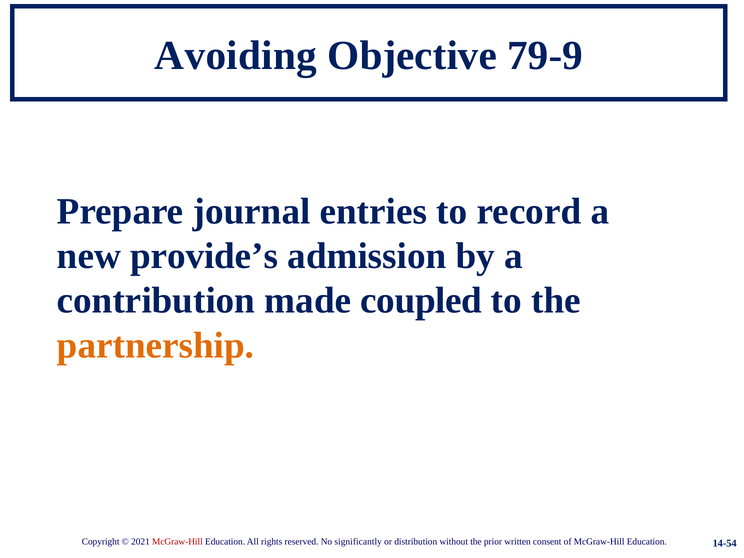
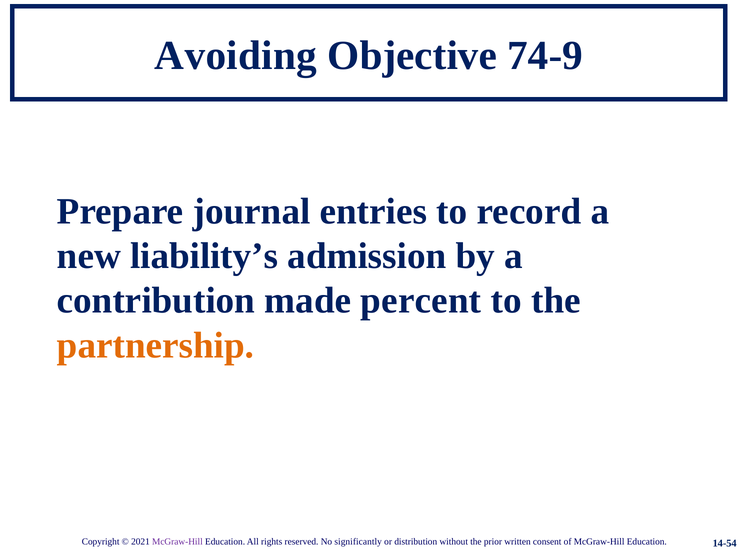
79-9: 79-9 -> 74-9 (545, 56)
provide’s: provide’s -> liability’s (204, 256)
coupled: coupled -> percent (421, 301)
McGraw-Hill colour: red -> purple (177, 542)
